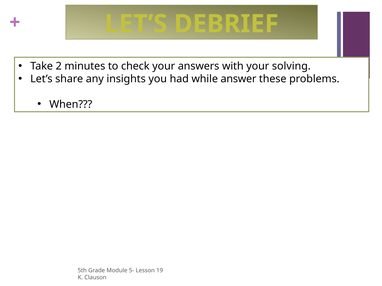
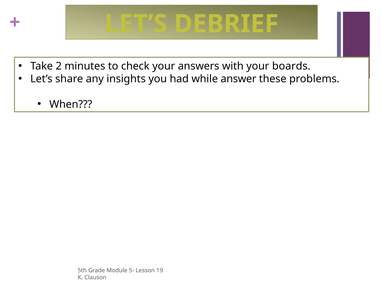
solving: solving -> boards (291, 66)
